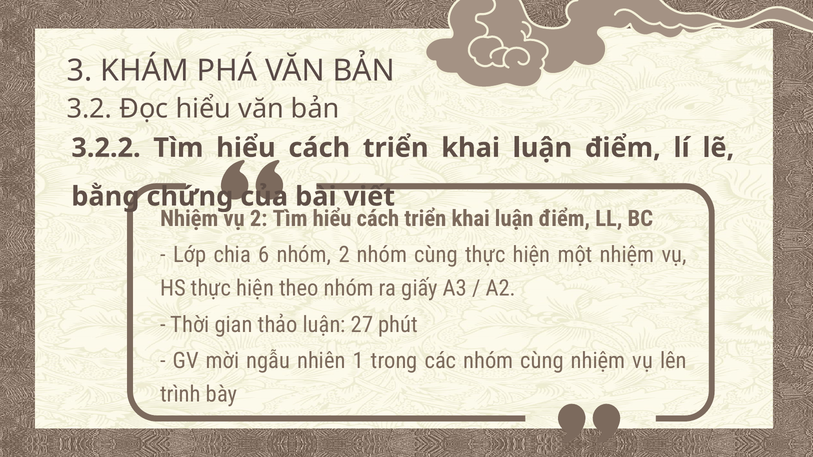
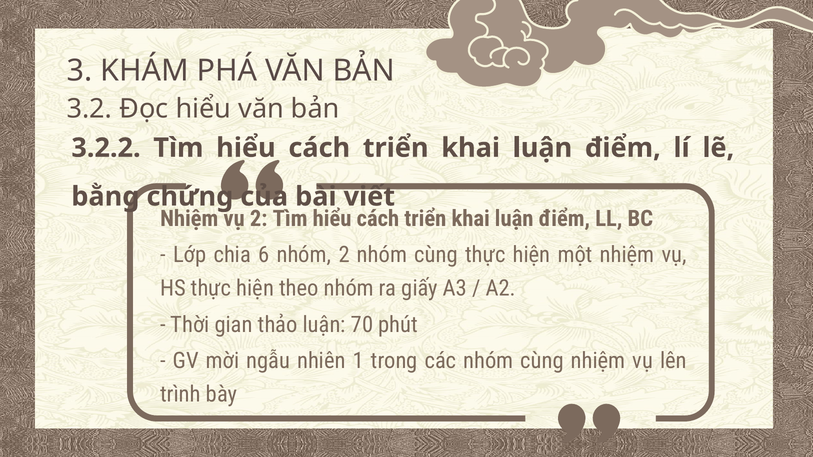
27: 27 -> 70 (362, 325)
